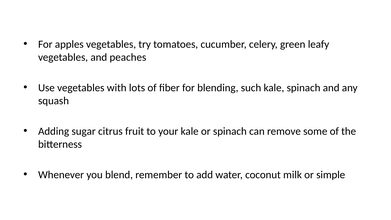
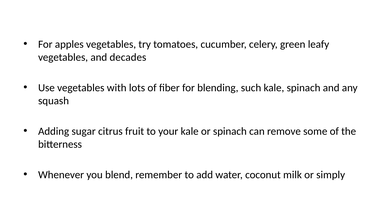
peaches: peaches -> decades (128, 57)
simple: simple -> simply (331, 175)
